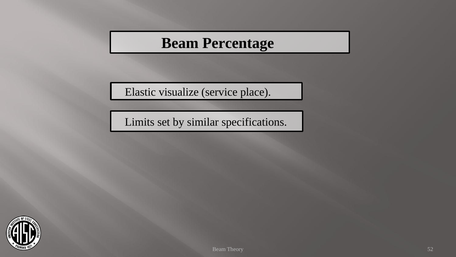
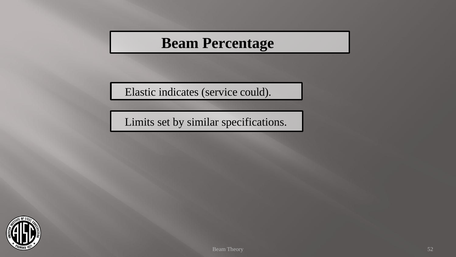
visualize: visualize -> indicates (179, 92)
place: place -> could (256, 92)
